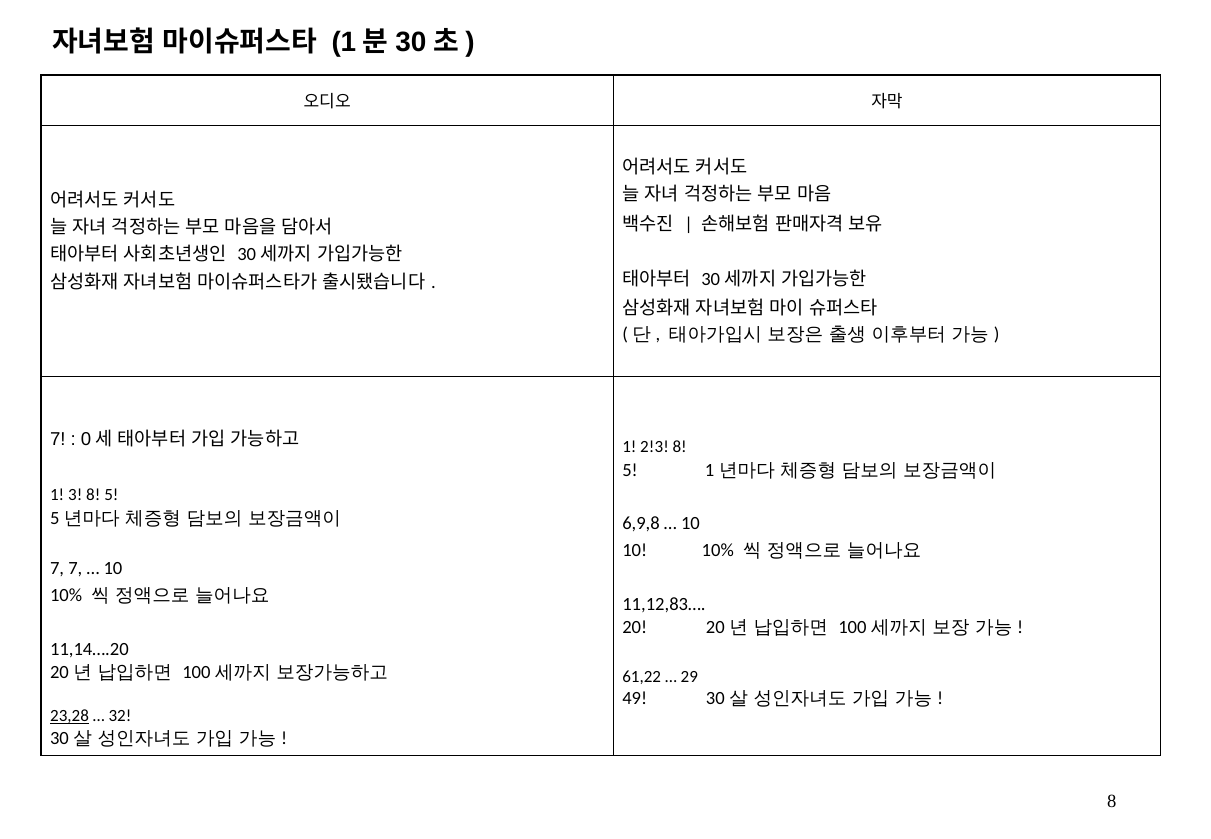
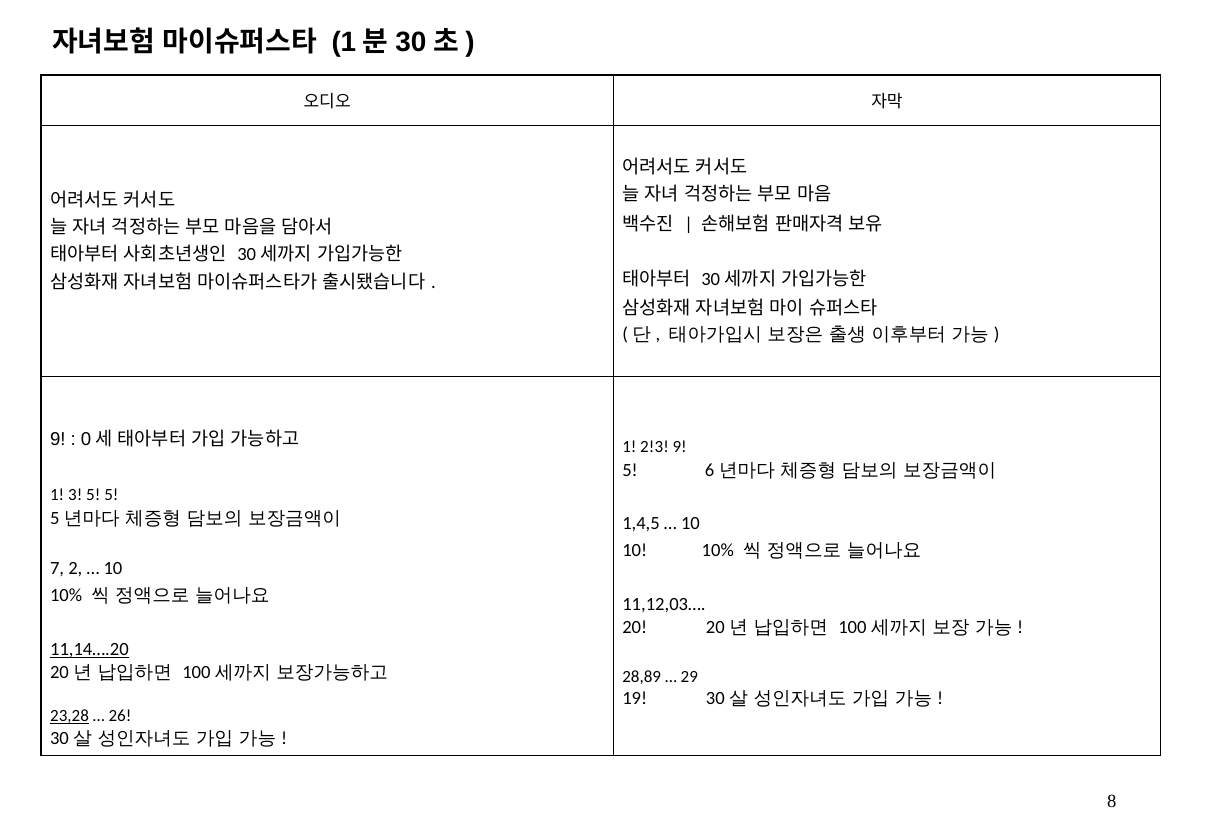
7: 7 -> 9 (58, 439)
2!3 8: 8 -> 9 (680, 447)
5 1: 1 -> 6 (709, 470)
3 8: 8 -> 5 (93, 495)
6,9,8: 6,9,8 -> 1,4,5 (641, 523)
7 7: 7 -> 2 (75, 568)
11,12,83…: 11,12,83… -> 11,12,03… (664, 604)
11,14….20 underline: none -> present (89, 649)
61,22: 61,22 -> 28,89 (642, 676)
49: 49 -> 19 (635, 698)
32: 32 -> 26 (120, 715)
